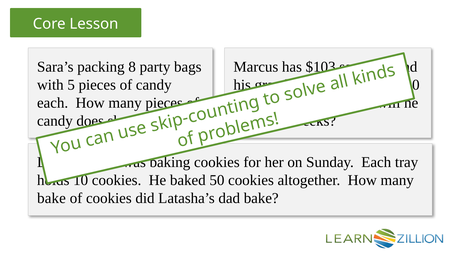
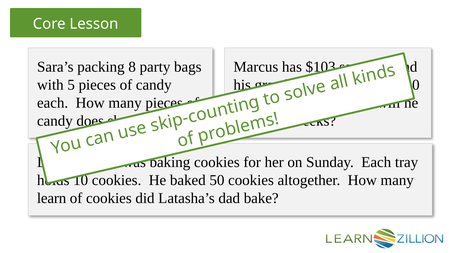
bake: bake -> learn (52, 198)
